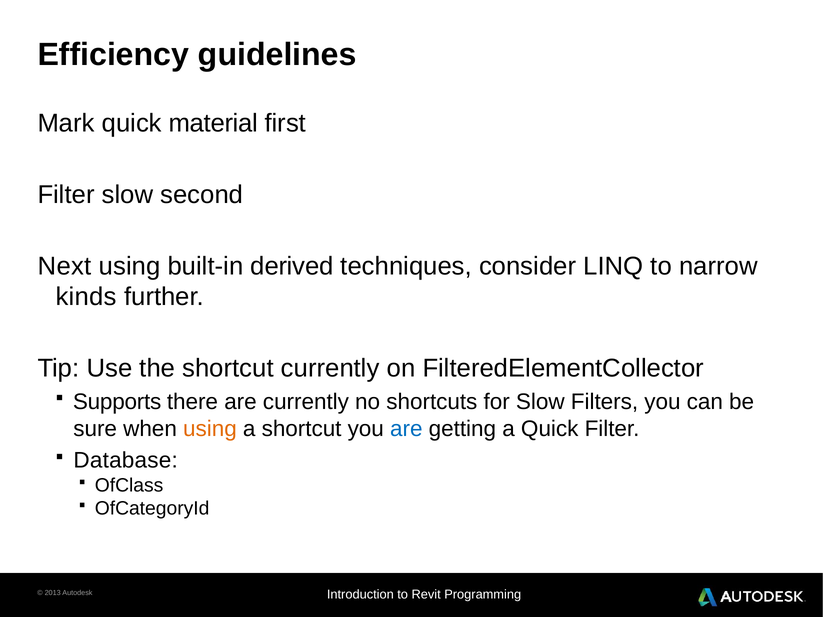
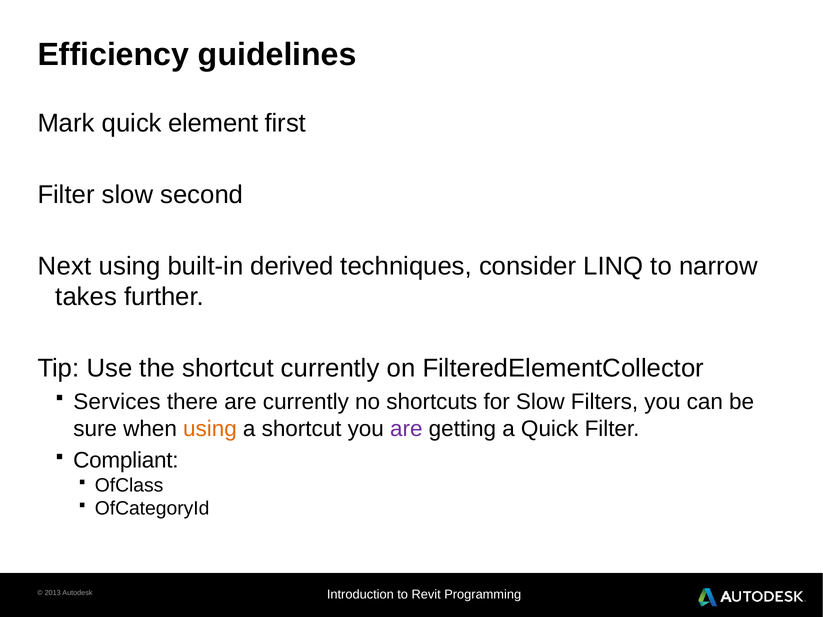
material: material -> element (213, 123)
kinds: kinds -> takes (86, 297)
Supports: Supports -> Services (117, 402)
are colour: blue -> purple (406, 429)
Database: Database -> Compliant (126, 461)
